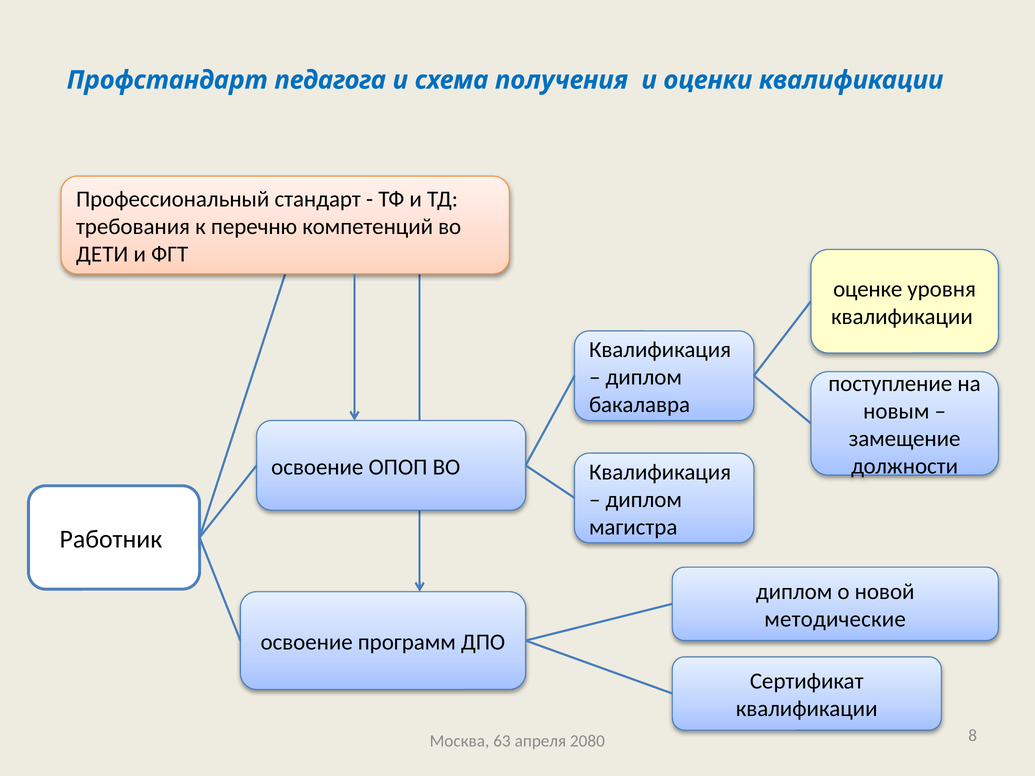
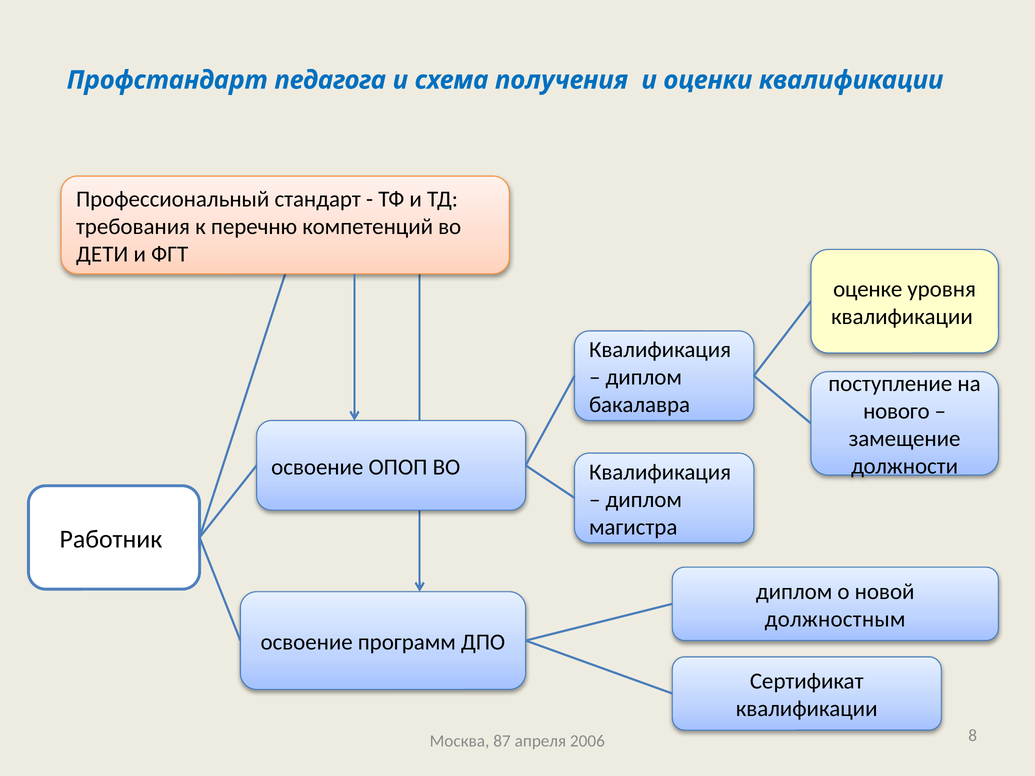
новым: новым -> нового (896, 411)
методические: методические -> должностным (835, 619)
63: 63 -> 87 (502, 741)
2080: 2080 -> 2006 (587, 741)
